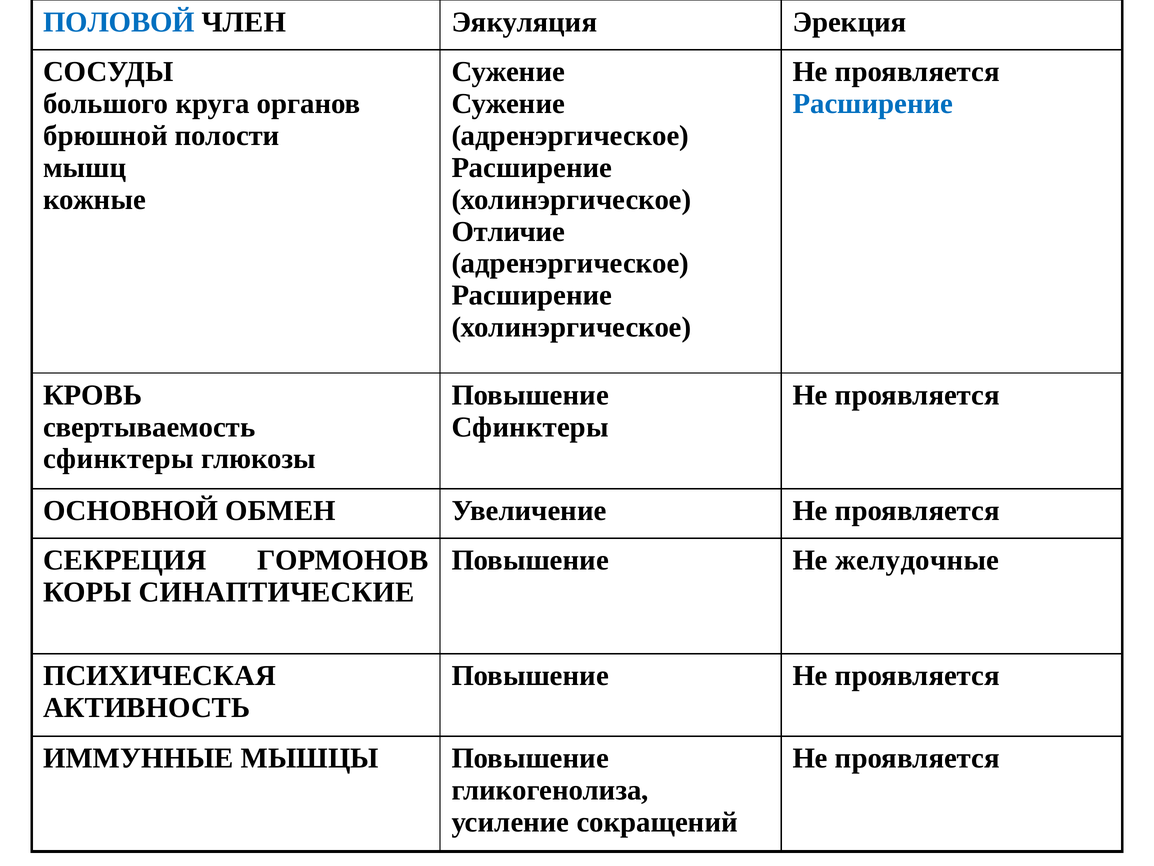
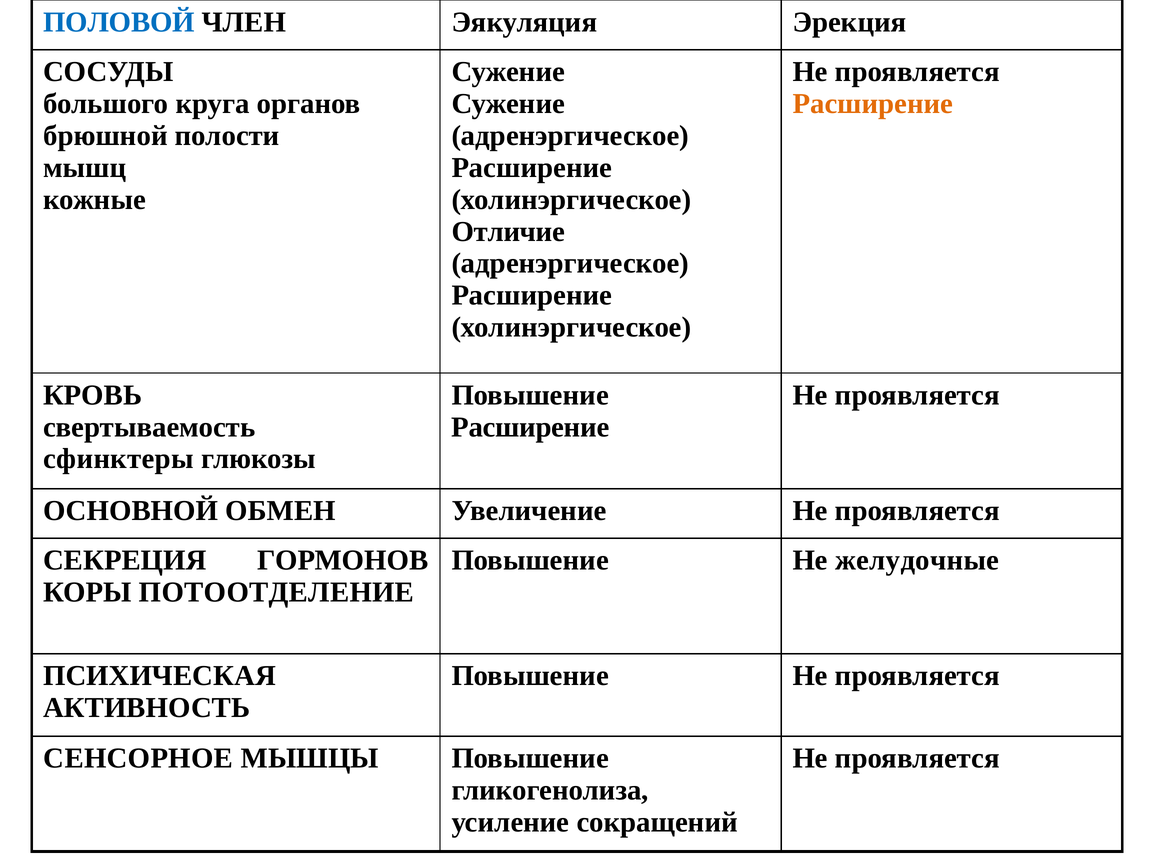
Расширение colour: blue -> orange (873, 104)
Сфинктеры: Сфинктеры -> Расширение (530, 427)
СИНАПТИЧЕСКИЕ: СИНАПТИЧЕСКИЕ -> ПОТООТДЕЛЕНИЕ (277, 592)
ИММУННЫЕ: ИММУННЫЕ -> СЕНСОРНОЕ (138, 758)
